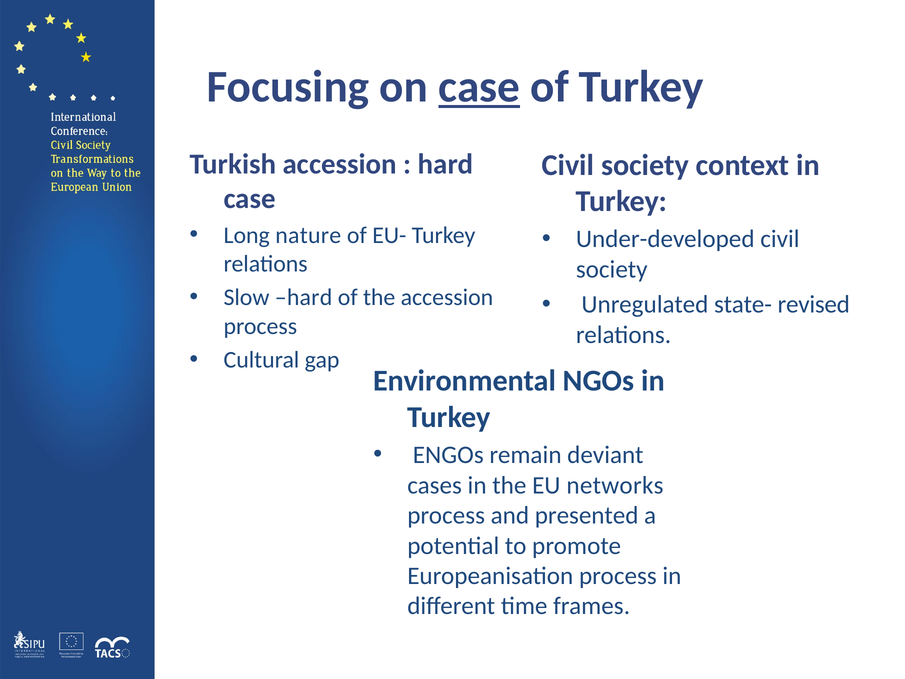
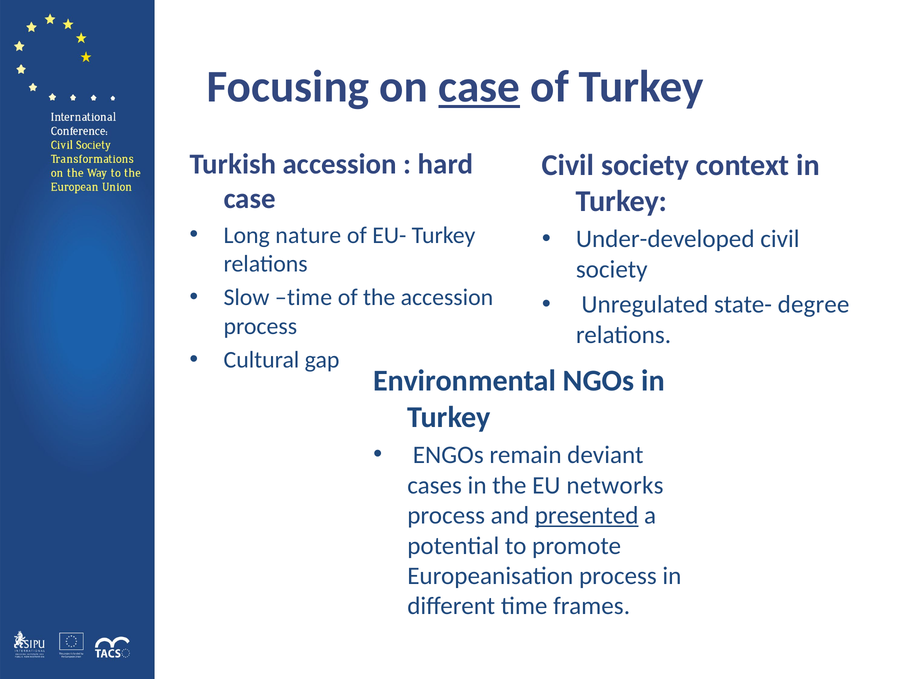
Slow hard: hard -> time (304, 297)
revised: revised -> degree (814, 305)
presented underline: none -> present (587, 515)
